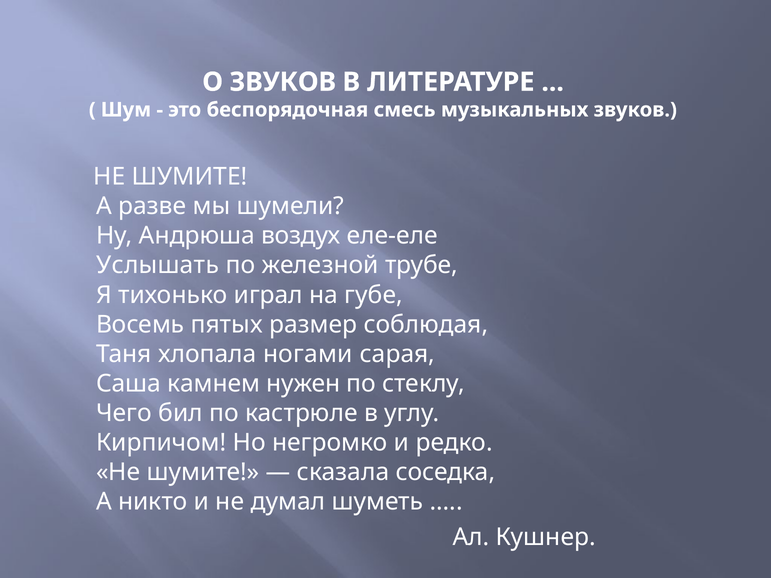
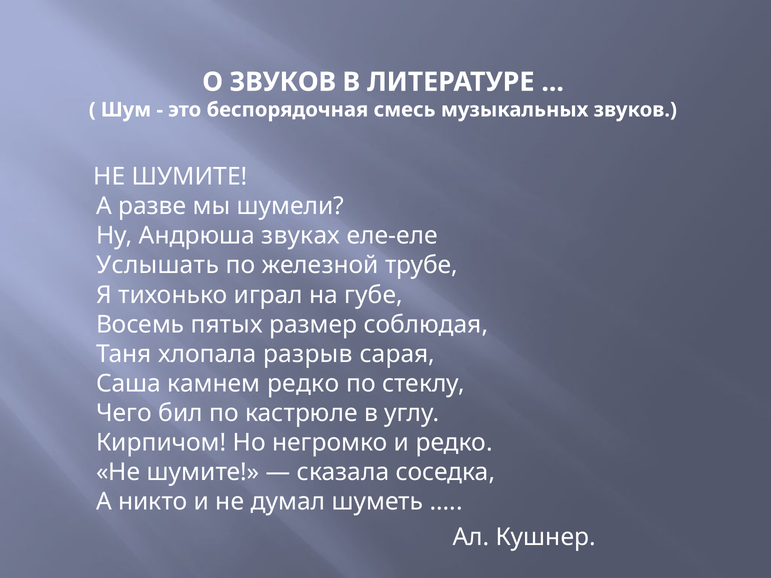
воздух: воздух -> звуках (301, 236)
ногами: ногами -> разрыв (308, 354)
камнем нужен: нужен -> редко (303, 384)
